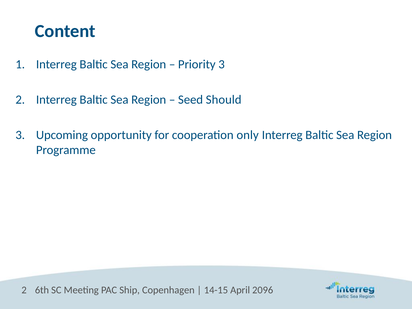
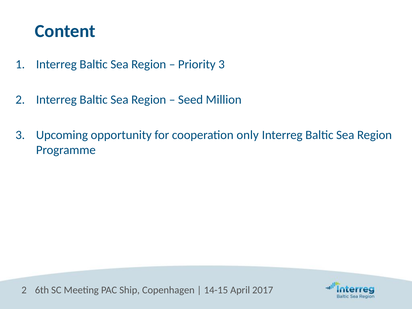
Should: Should -> Million (224, 100)
2096: 2096 -> 2017 (263, 290)
